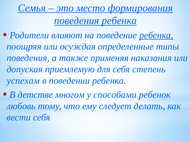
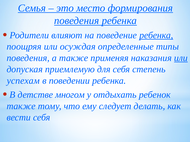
или underline: none -> present (181, 58)
способами: способами -> отдыхать (115, 95)
любовь: любовь -> также (21, 106)
